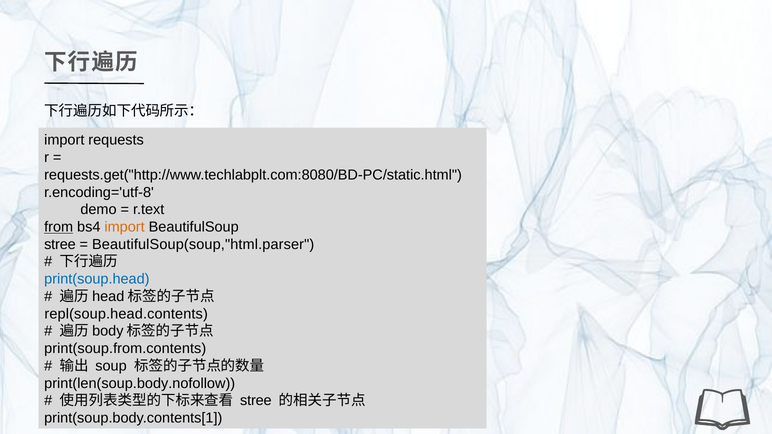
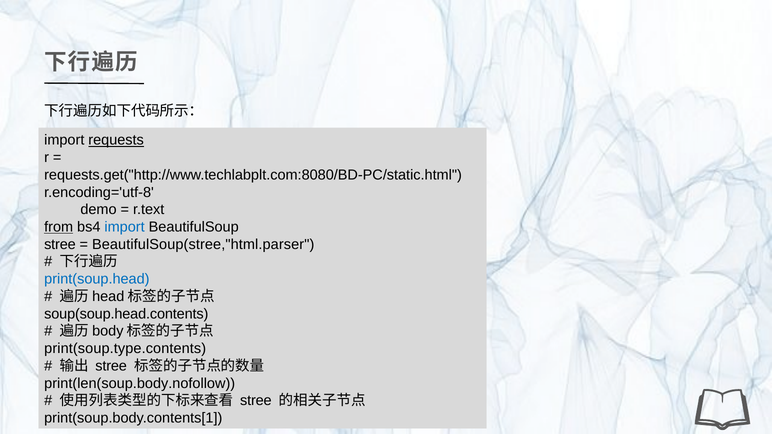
requests underline: none -> present (116, 140)
import colour: orange -> blue (125, 227)
BeautifulSoup(soup,"html.parser: BeautifulSoup(soup,"html.parser -> BeautifulSoup(stree,"html.parser (203, 244)
repl(soup.head.contents: repl(soup.head.contents -> soup(soup.head.contents (126, 314)
print(soup.from.contents: print(soup.from.contents -> print(soup.type.contents (125, 349)
soup: soup -> stree (111, 366)
